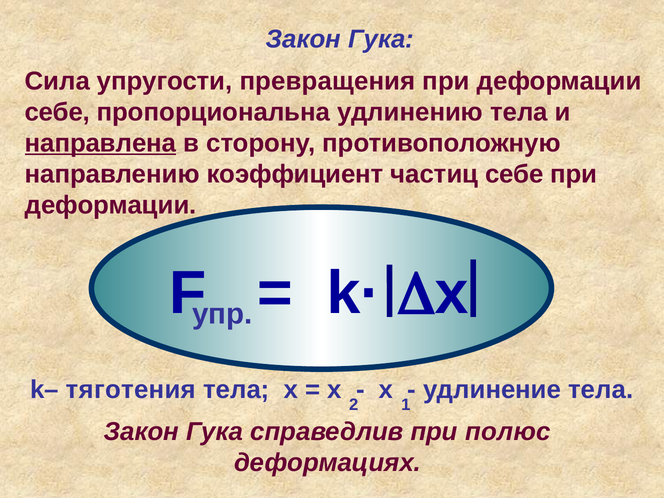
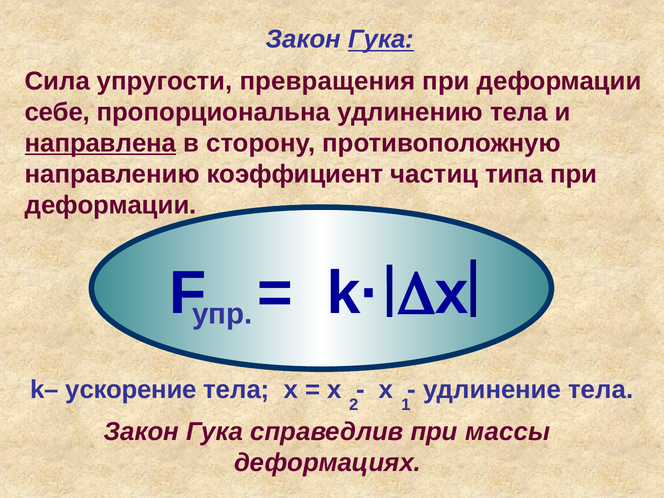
Гука underline: none -> present (381, 39)
частиц себе: себе -> типа (514, 174)
тяготения: тяготения -> ускорение (131, 390)
полюс: полюс -> массы (508, 432)
